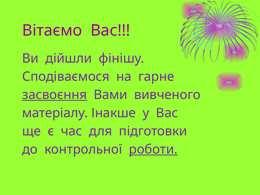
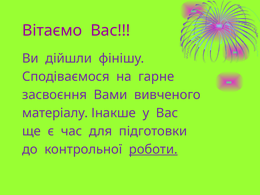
засвоєння underline: present -> none (55, 95)
